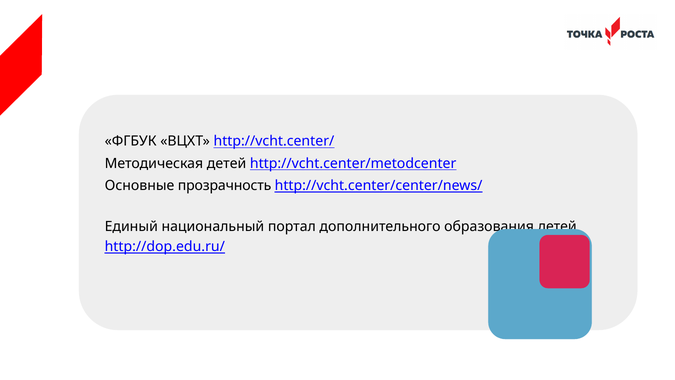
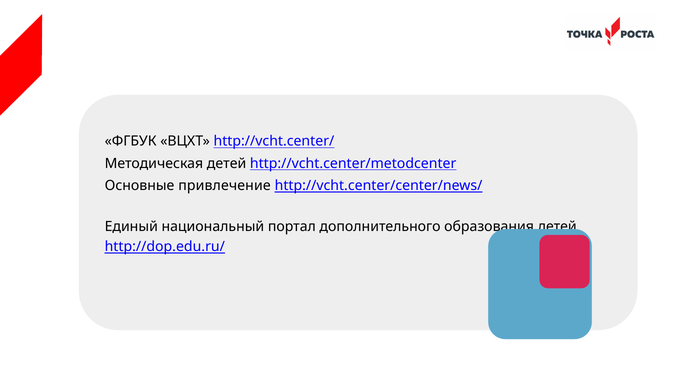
прозрачность: прозрачность -> привлечение (224, 185)
